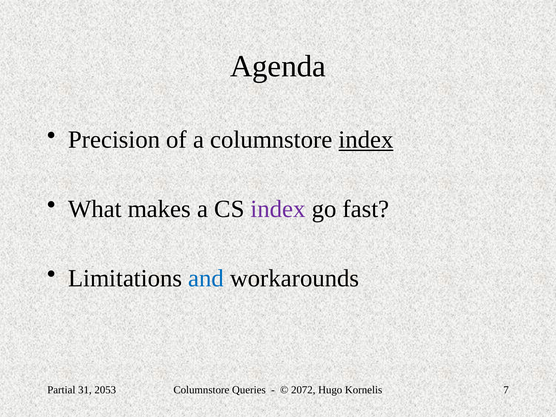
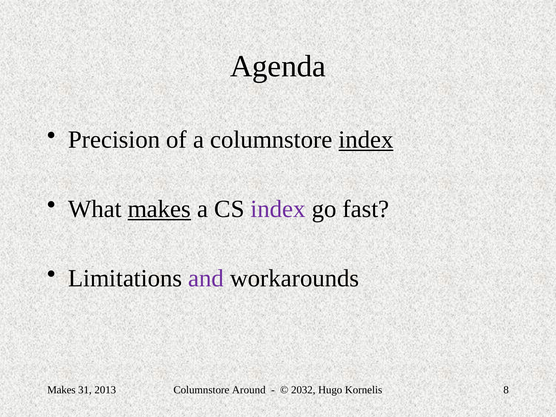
makes underline: none -> present (159, 209)
and colour: blue -> purple (206, 278)
Partial: Partial -> Makes (61, 390)
2053: 2053 -> 2013 (105, 390)
Queries: Queries -> Around (249, 390)
2072: 2072 -> 2032 (303, 390)
7: 7 -> 8 (506, 390)
